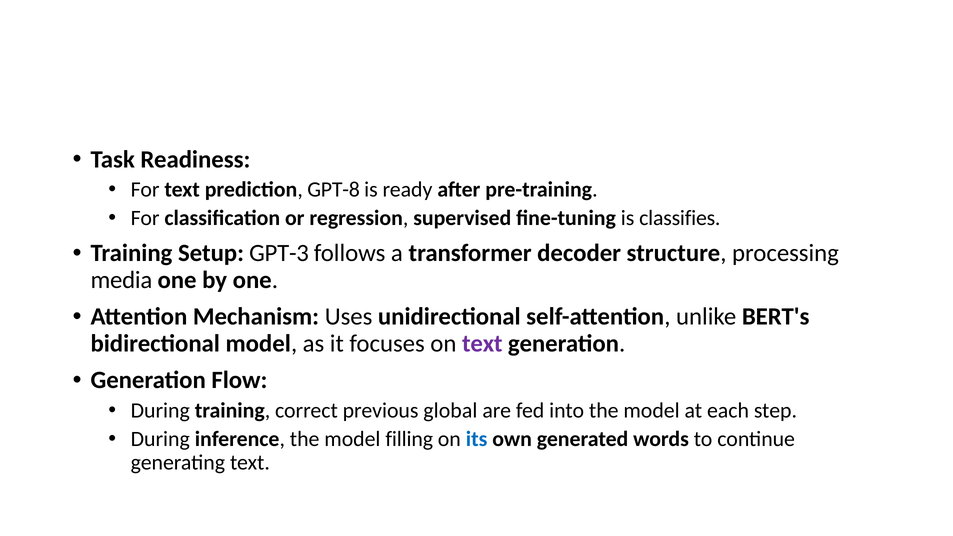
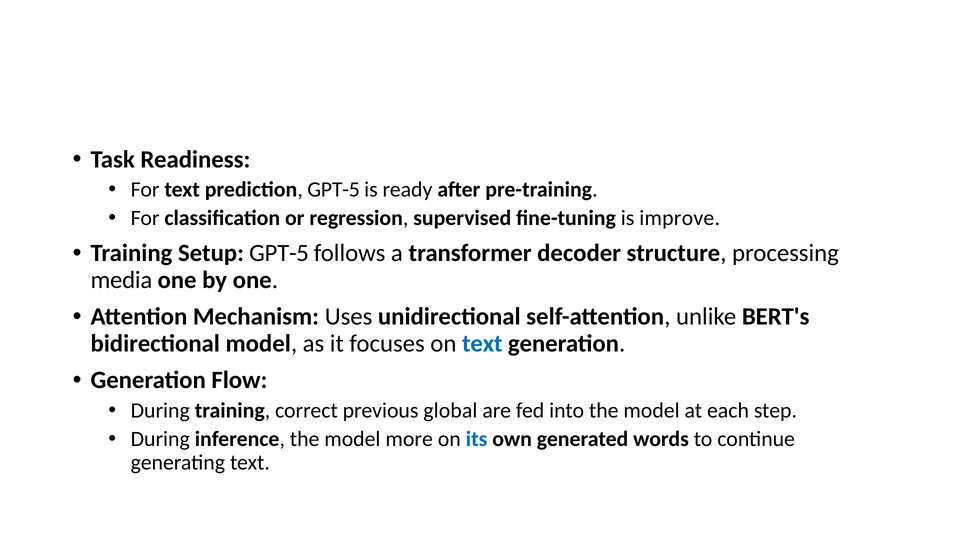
prediction GPT-8: GPT-8 -> GPT-5 (334, 190)
classifies: classifies -> improve (680, 218)
Setup GPT-3: GPT-3 -> GPT-5 (279, 253)
text colour: purple -> blue (482, 344)
filling: filling -> more (409, 439)
